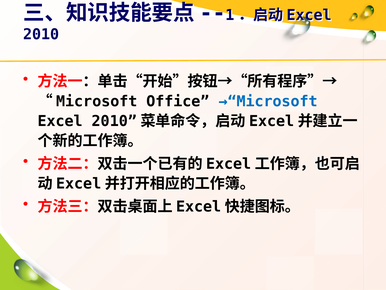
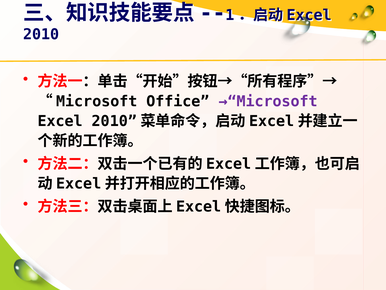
→“Microsoft colour: blue -> purple (268, 101)
